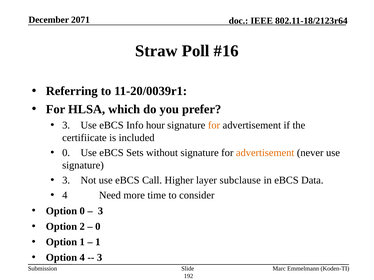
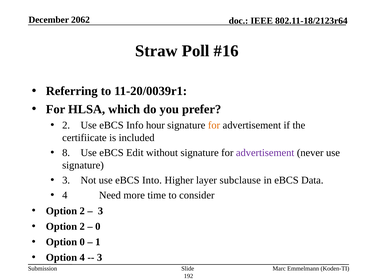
2071: 2071 -> 2062 (80, 20)
3: 3 -> 2 (66, 126)
0: 0 -> 8 (66, 153)
Sets: Sets -> Edit (135, 153)
advertisement colour: orange -> purple (265, 153)
Call: Call -> Into (152, 181)
0: 0 -> 2 (82, 211)
Option 1: 1 -> 0 (82, 242)
